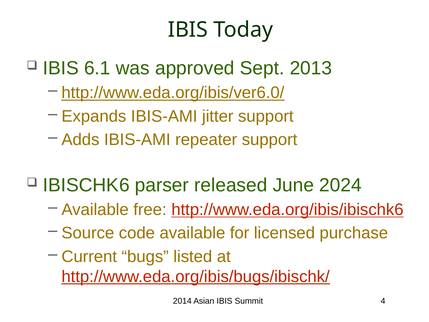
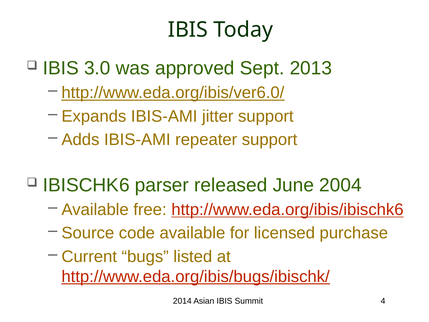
6.1: 6.1 -> 3.0 (97, 68)
2024: 2024 -> 2004 (341, 185)
